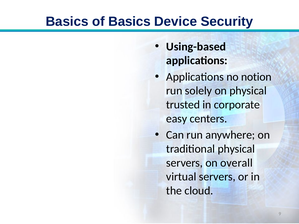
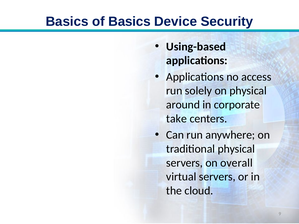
notion: notion -> access (256, 77)
trusted: trusted -> around (183, 105)
easy: easy -> take (177, 119)
